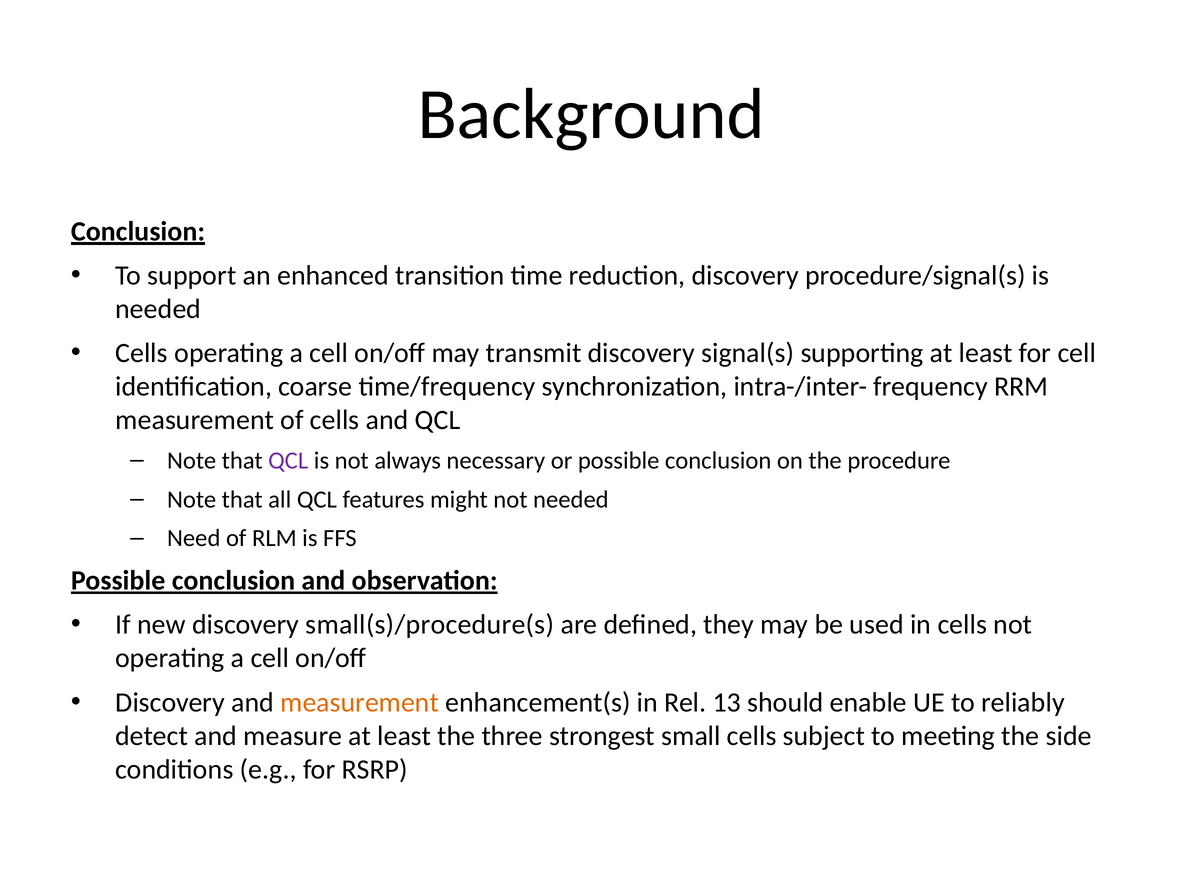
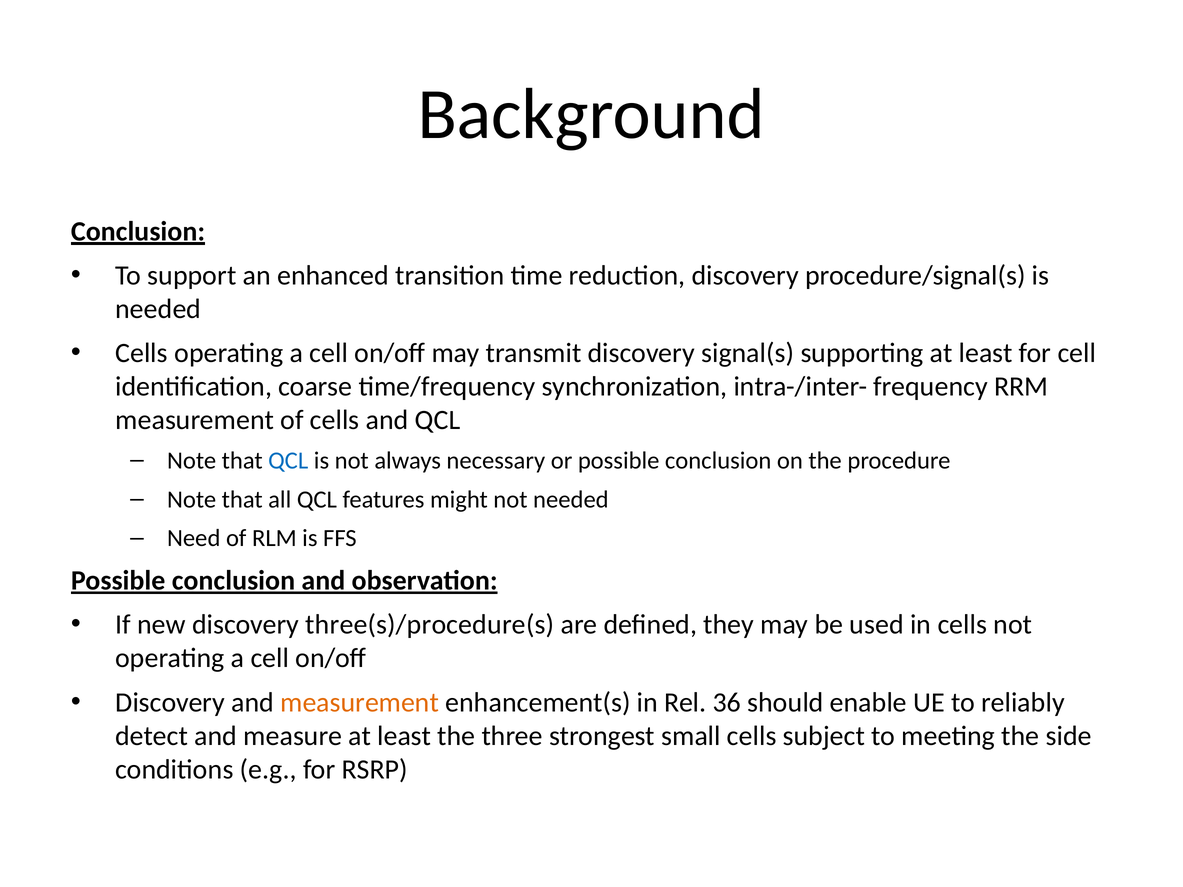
QCL colour: purple -> blue (288, 461)
small(s)/procedure(s: small(s)/procedure(s -> three(s)/procedure(s (430, 625)
13: 13 -> 36 (727, 702)
